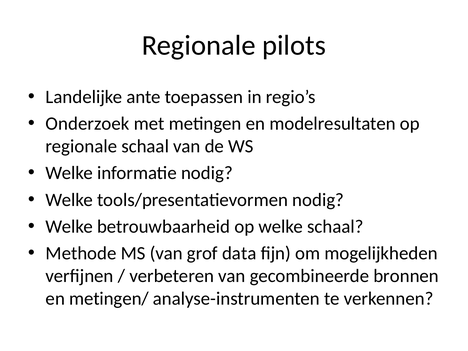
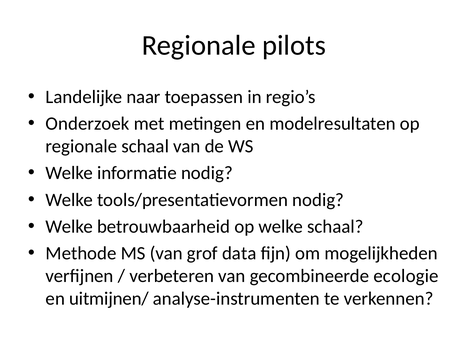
ante: ante -> naar (144, 97)
bronnen: bronnen -> ecologie (406, 276)
metingen/: metingen/ -> uitmijnen/ (109, 299)
